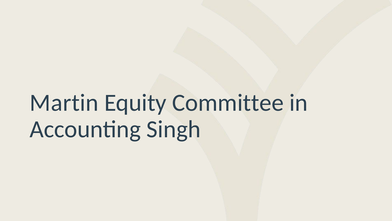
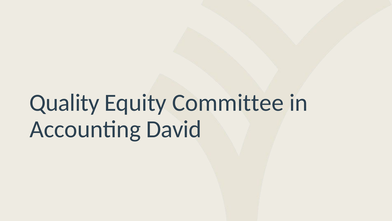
Martin: Martin -> Quality (64, 102)
Singh: Singh -> David (174, 129)
